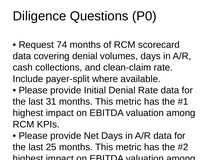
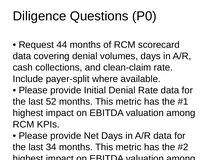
74: 74 -> 44 (62, 45)
31: 31 -> 52 (51, 101)
25: 25 -> 34 (51, 147)
